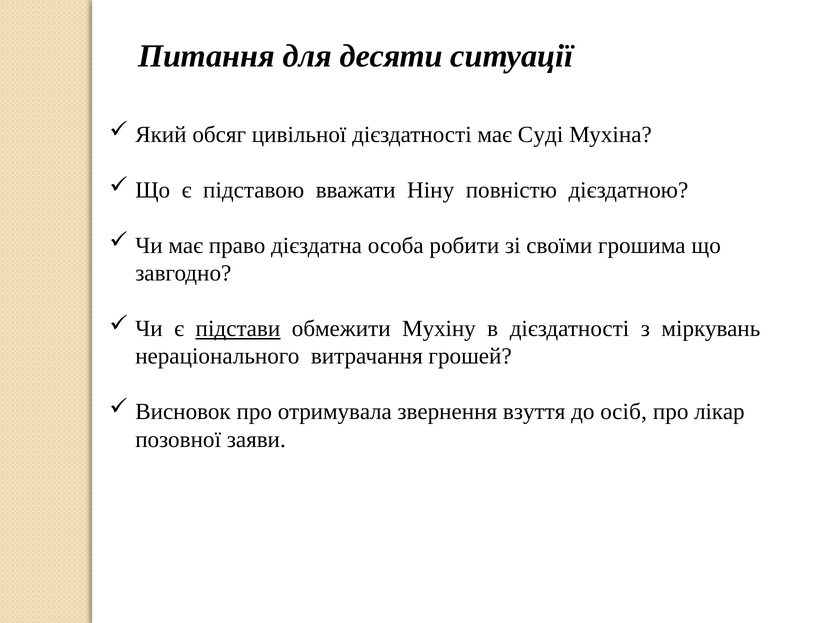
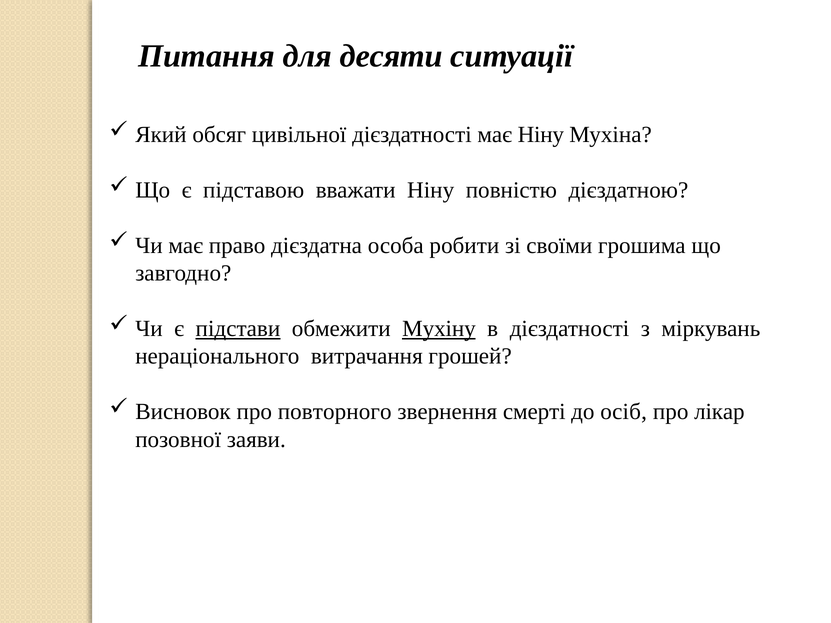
має Суді: Суді -> Ніну (541, 135)
Мухіну underline: none -> present (439, 329)
отримувала: отримувала -> повторного (335, 412)
взуття: взуття -> смерті (534, 412)
